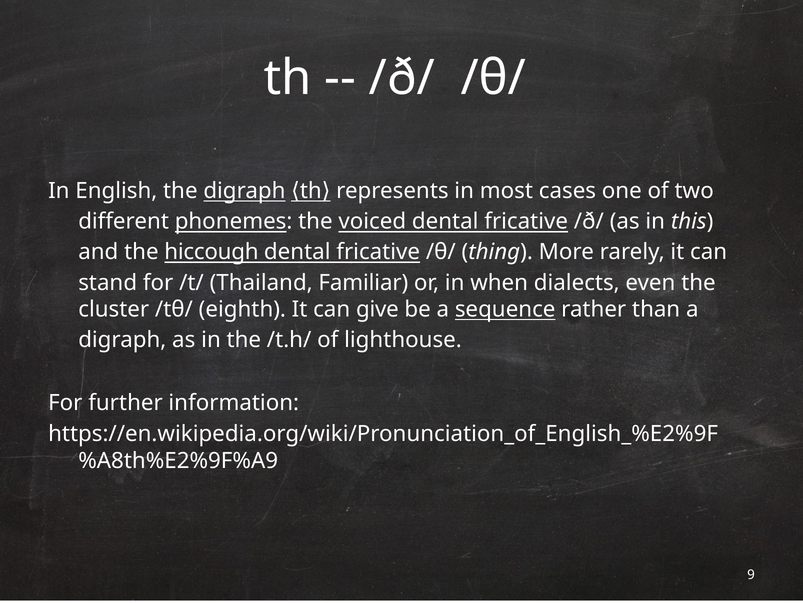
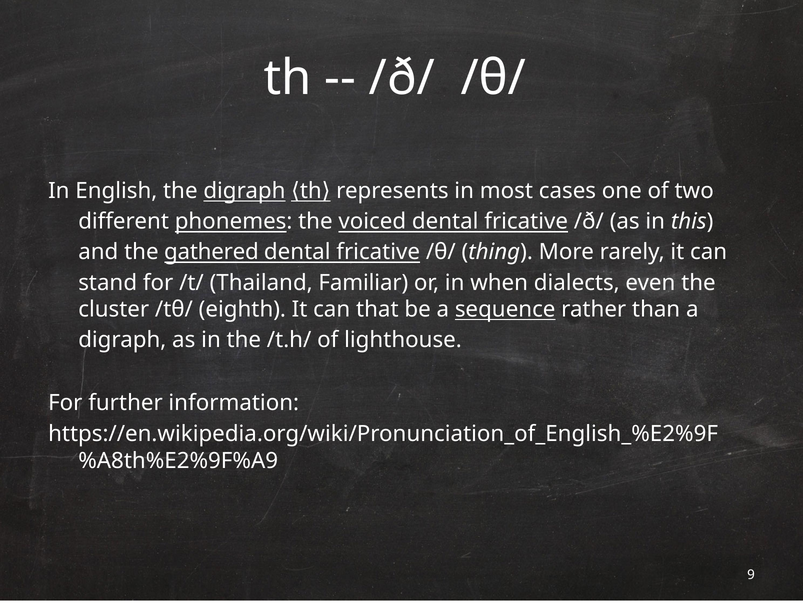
hiccough: hiccough -> gathered (211, 252)
give: give -> that (377, 309)
